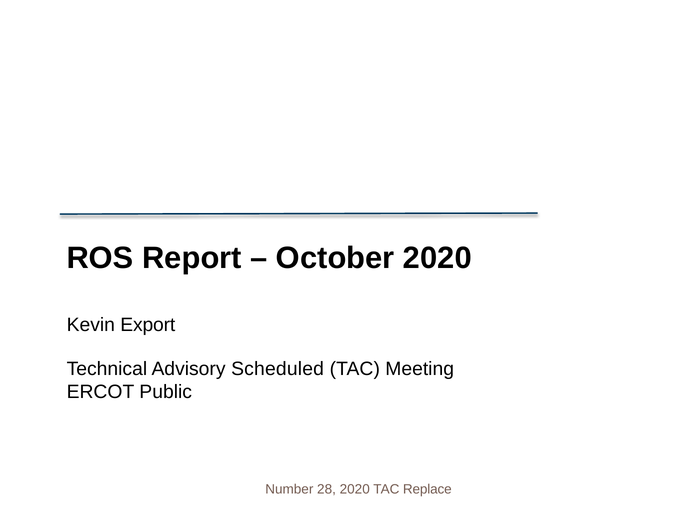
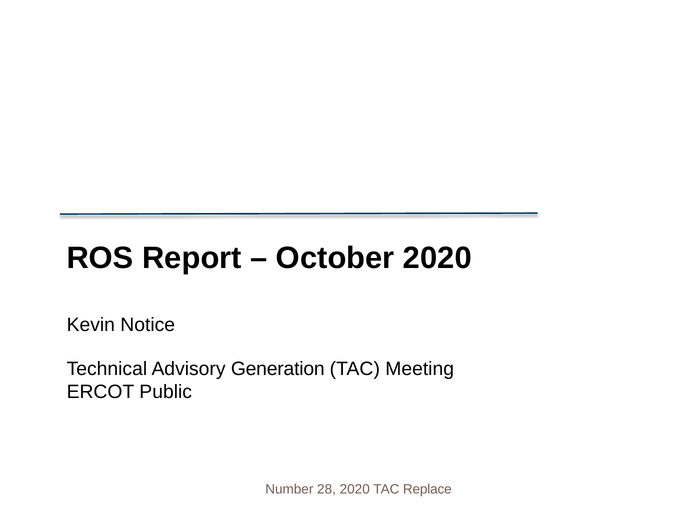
Export: Export -> Notice (148, 325)
Scheduled: Scheduled -> Generation (278, 369)
